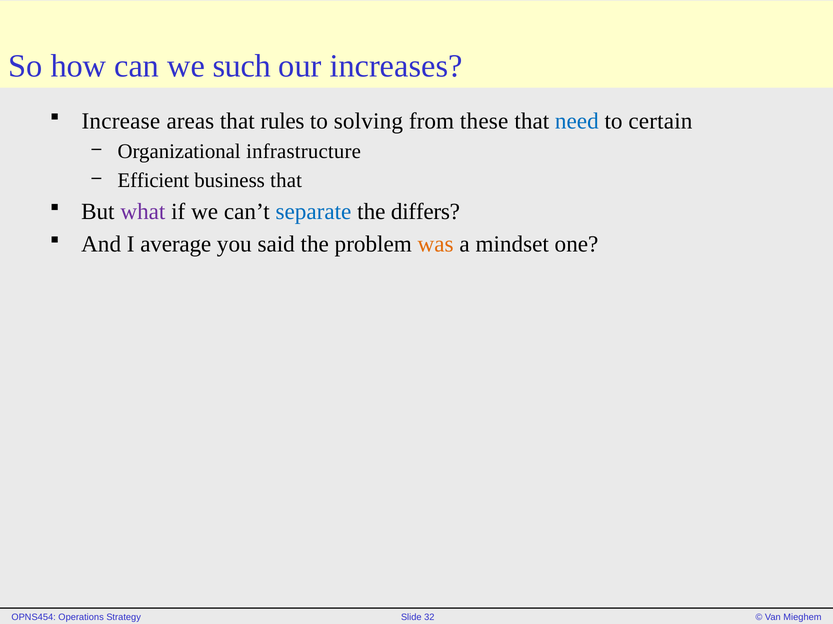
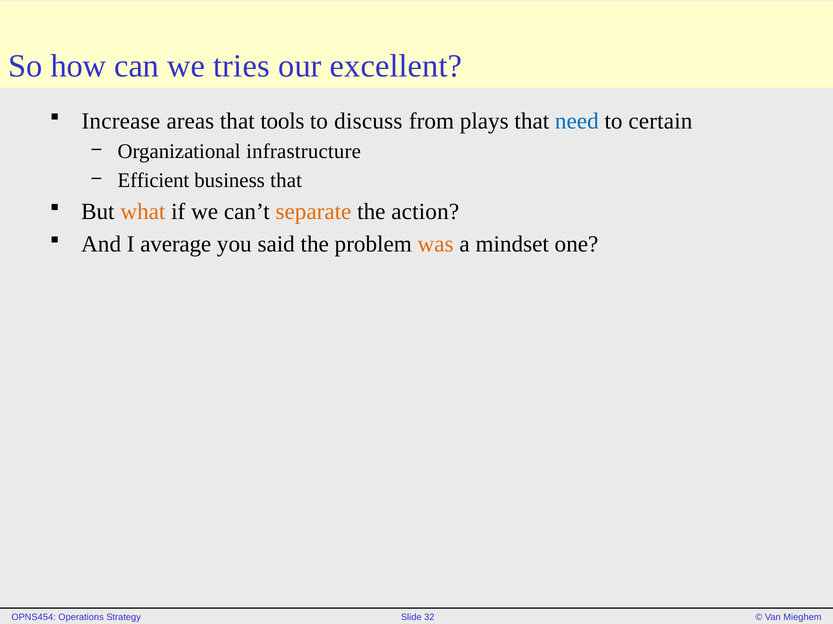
such: such -> tries (242, 66)
increases: increases -> excellent (396, 66)
rules: rules -> tools (282, 121)
solving: solving -> discuss (368, 121)
these: these -> plays (484, 121)
what colour: purple -> orange (143, 212)
separate colour: blue -> orange (313, 212)
differs: differs -> action (425, 212)
